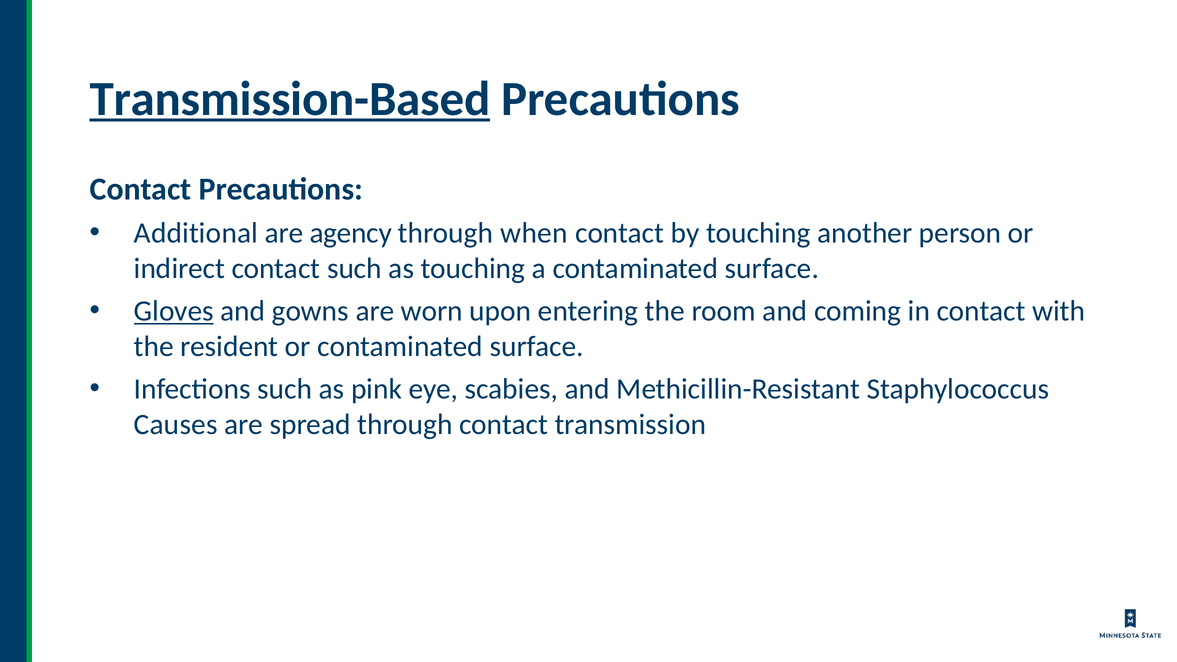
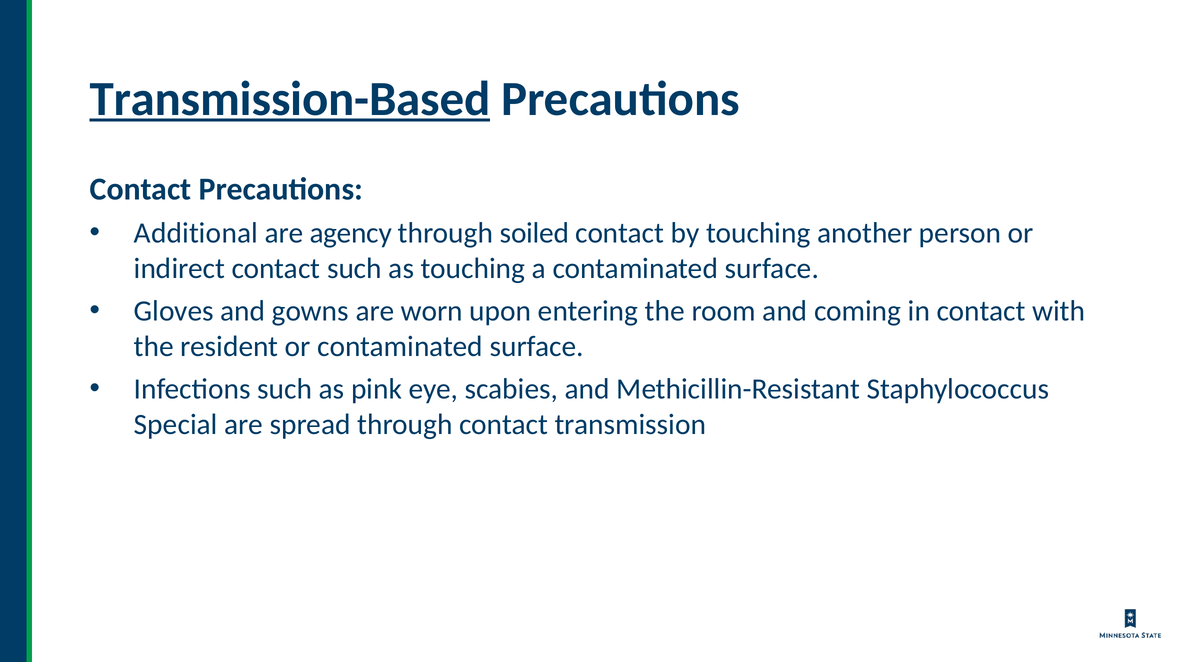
when: when -> soiled (534, 233)
Gloves underline: present -> none (174, 311)
Causes: Causes -> Special (176, 424)
